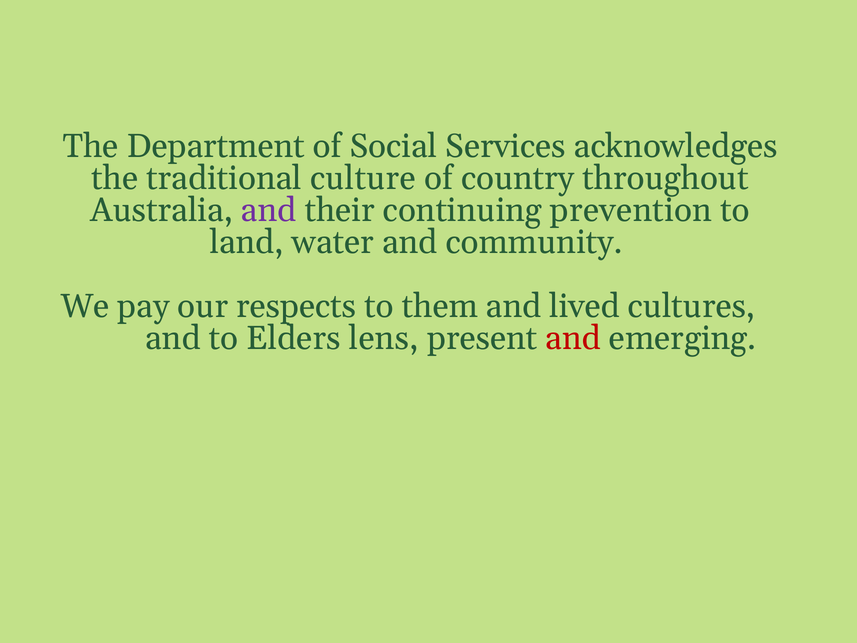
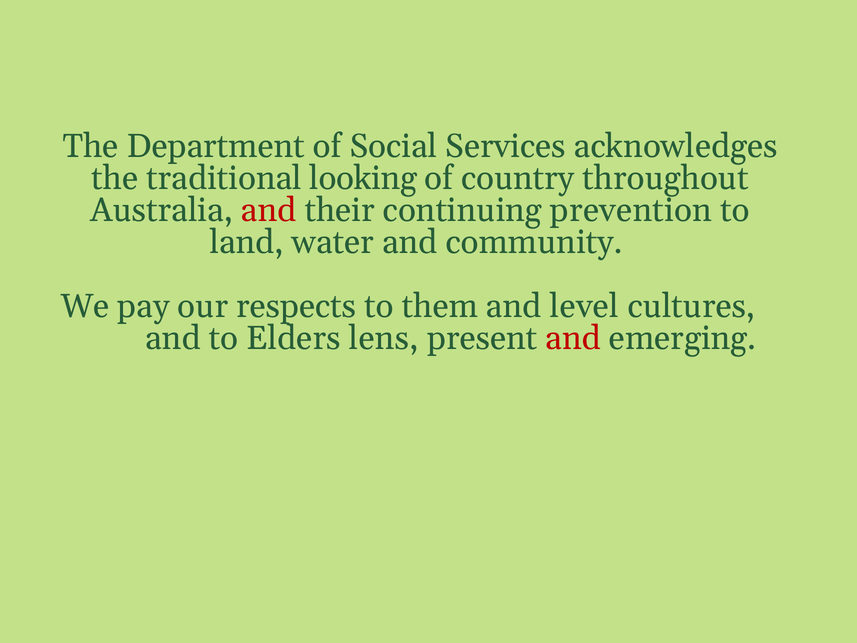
culture: culture -> looking (363, 178)
and colour: purple -> red (269, 210)
lived: lived -> level (584, 306)
